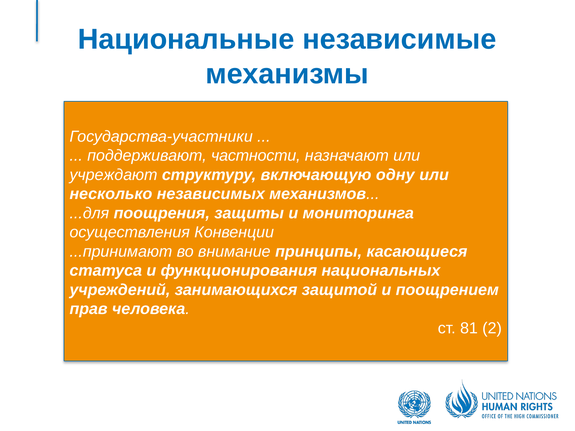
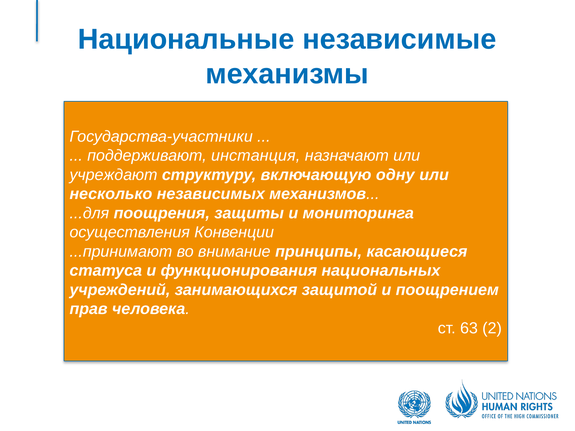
частности: частности -> инстанция (256, 156)
81: 81 -> 63 (469, 328)
